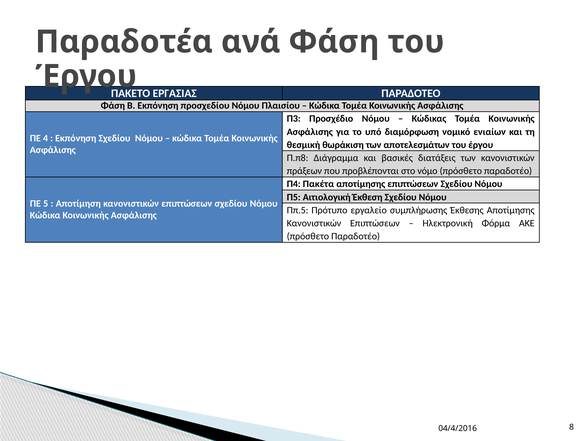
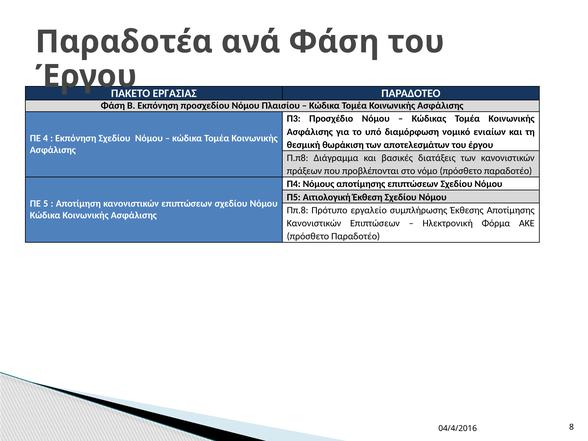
Πακέτα: Πακέτα -> Νόμους (319, 184)
Ππ.5: Ππ.5 -> Ππ.8 (298, 210)
